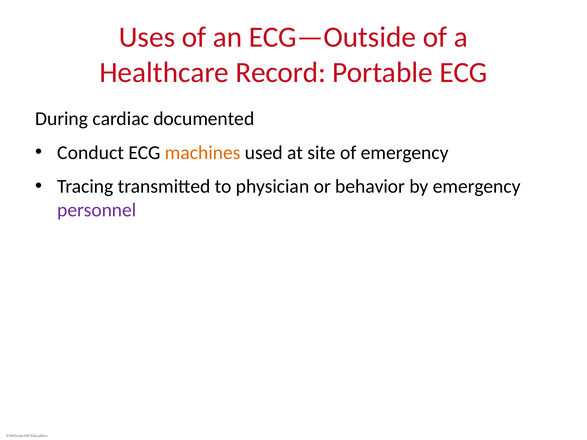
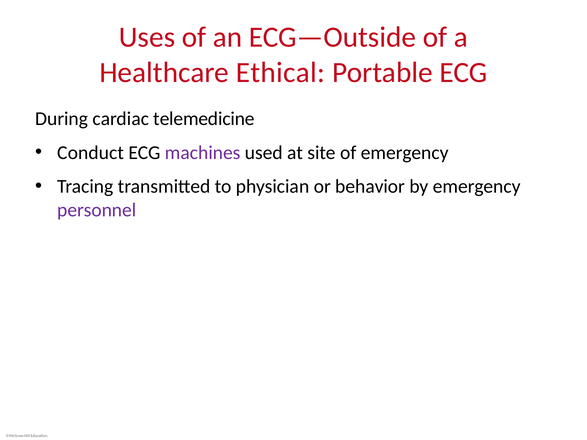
Record: Record -> Ethical (280, 72)
documented: documented -> telemedicine (204, 119)
machines colour: orange -> purple (203, 153)
